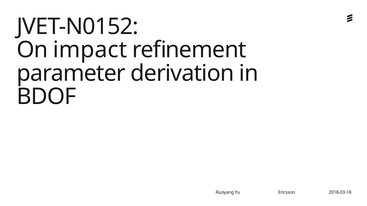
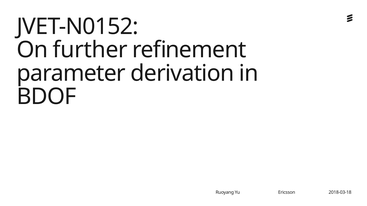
impact: impact -> further (90, 50)
